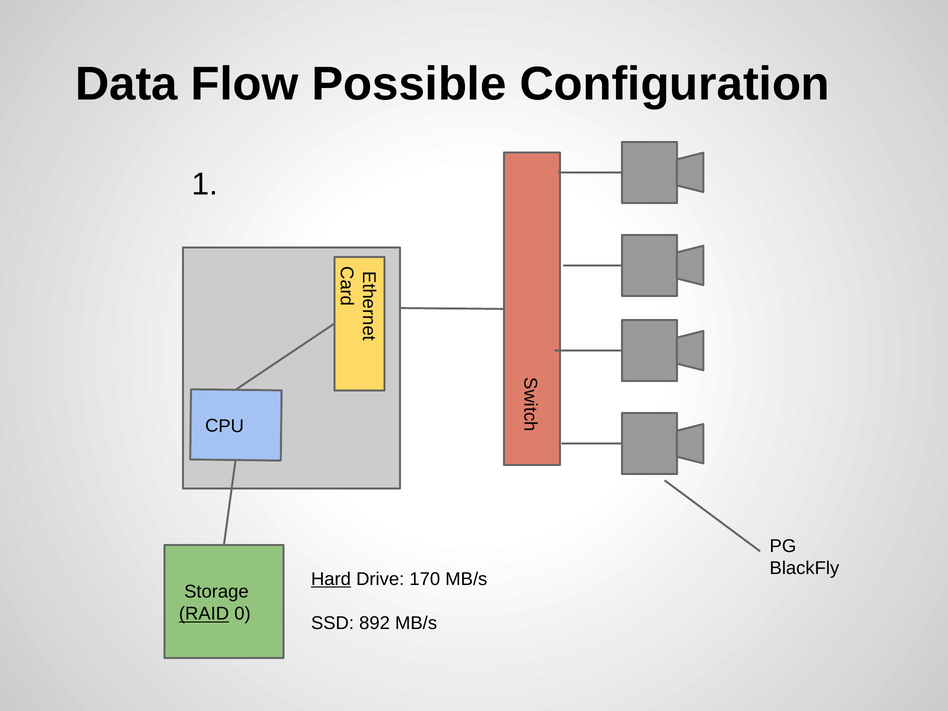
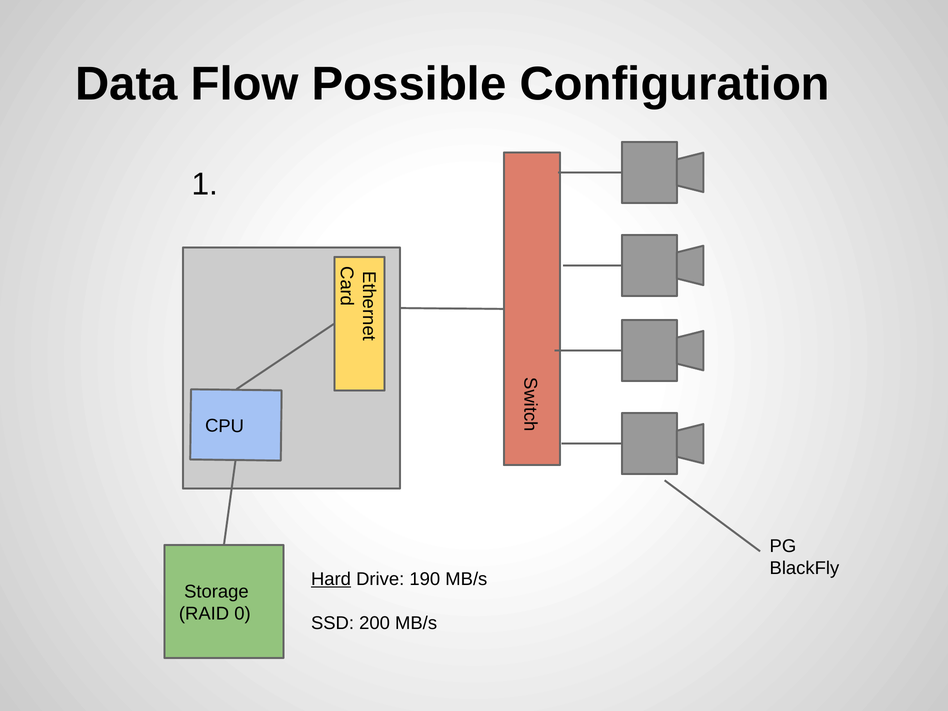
170: 170 -> 190 (425, 579)
RAID underline: present -> none (204, 614)
892: 892 -> 200 (375, 623)
